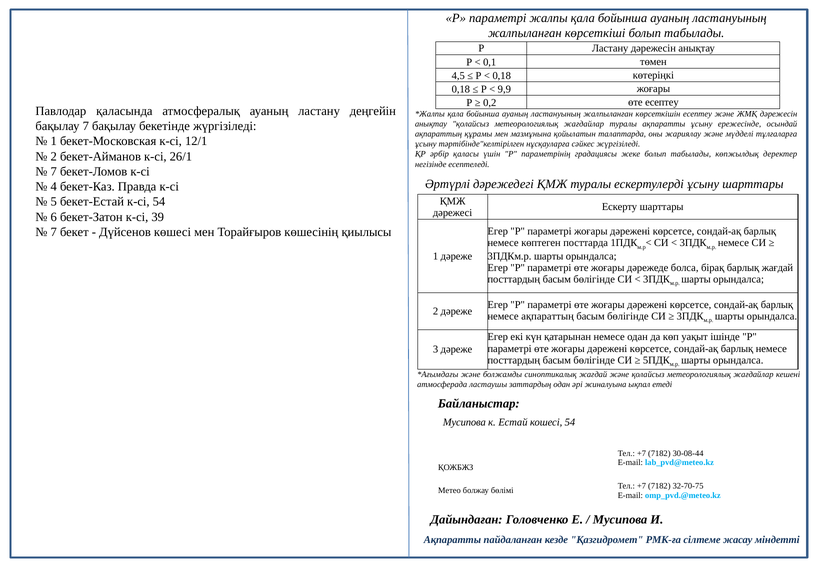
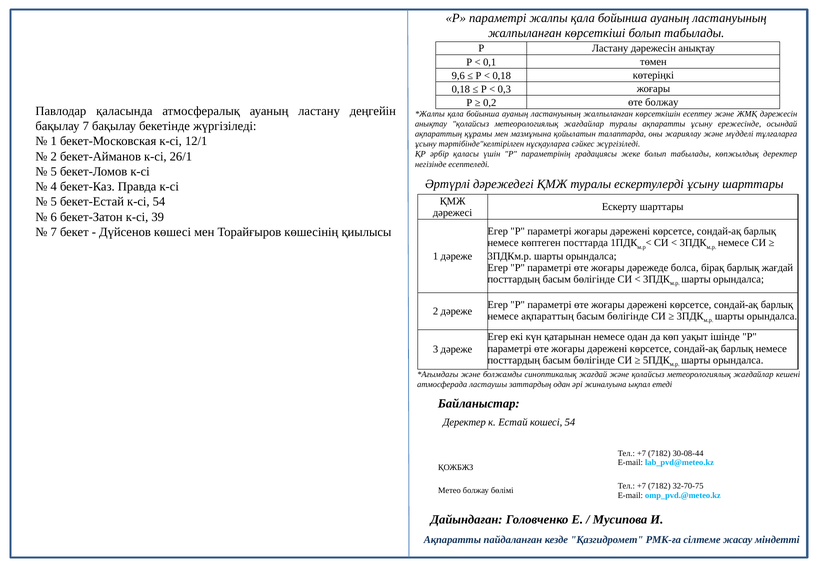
4,5: 4,5 -> 9,6 (458, 75)
9,9: 9,9 -> 0,3 (504, 89)
өте есептеу: есептеу -> болжау (662, 102)
7: 7 -> 5 (54, 171)
Мусипова: Мусипова -> Деректер (464, 422)
